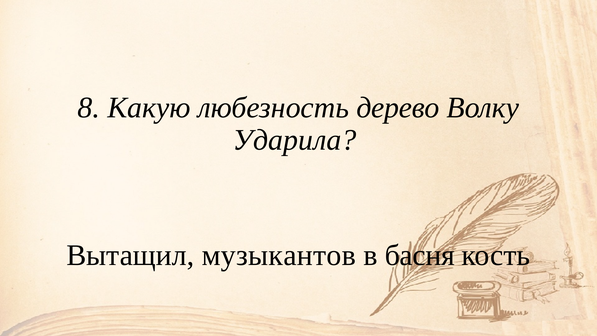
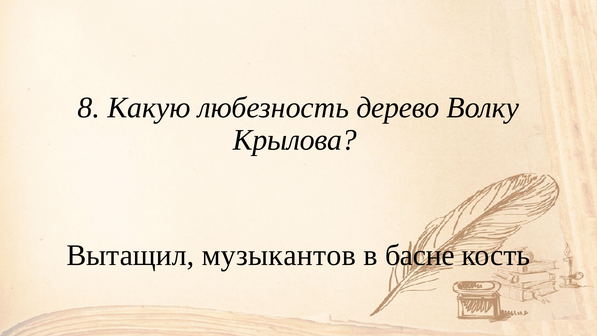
Ударила: Ударила -> Крылова (295, 140)
басня: басня -> басне (420, 255)
